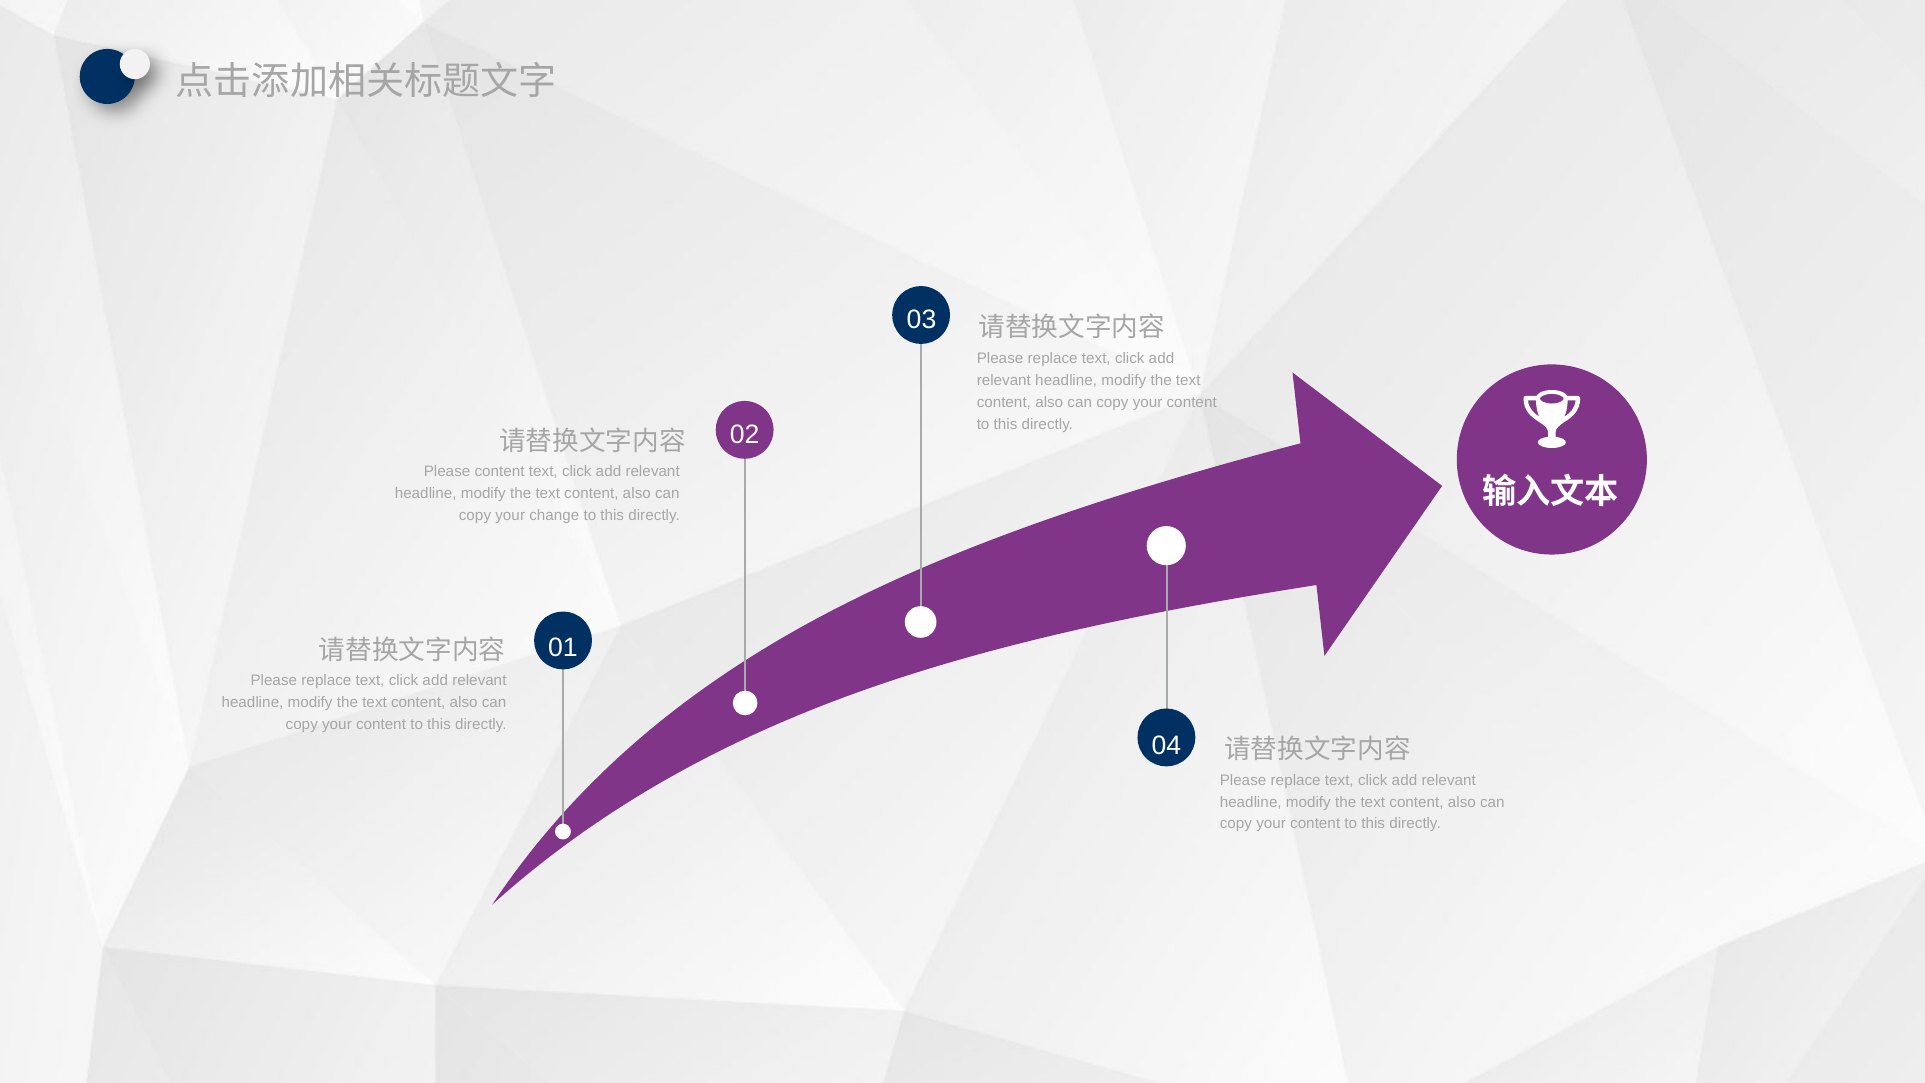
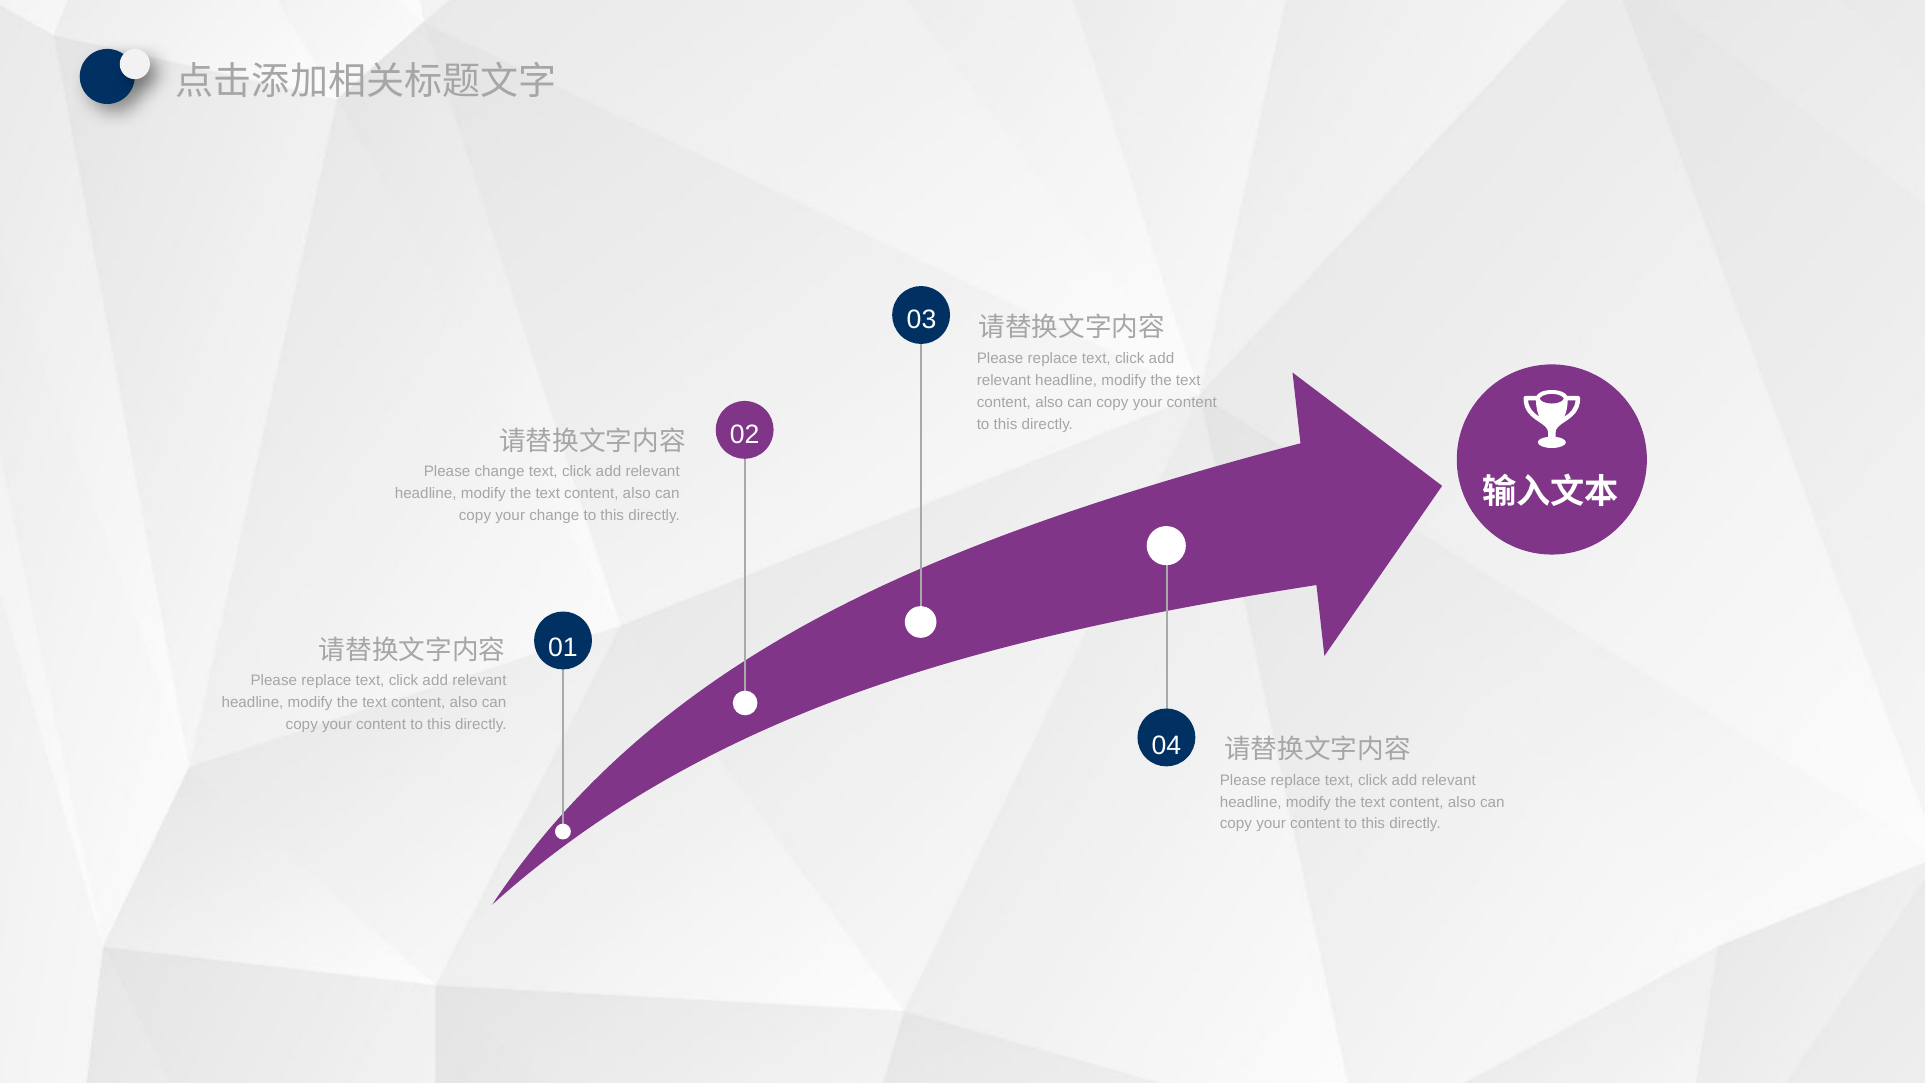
Please content: content -> change (500, 472)
